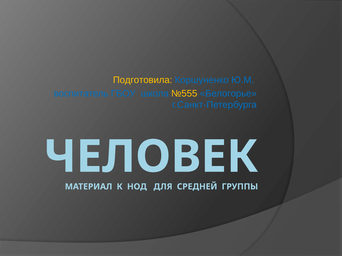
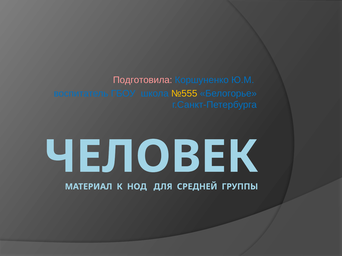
Подготовила colour: yellow -> pink (143, 80)
